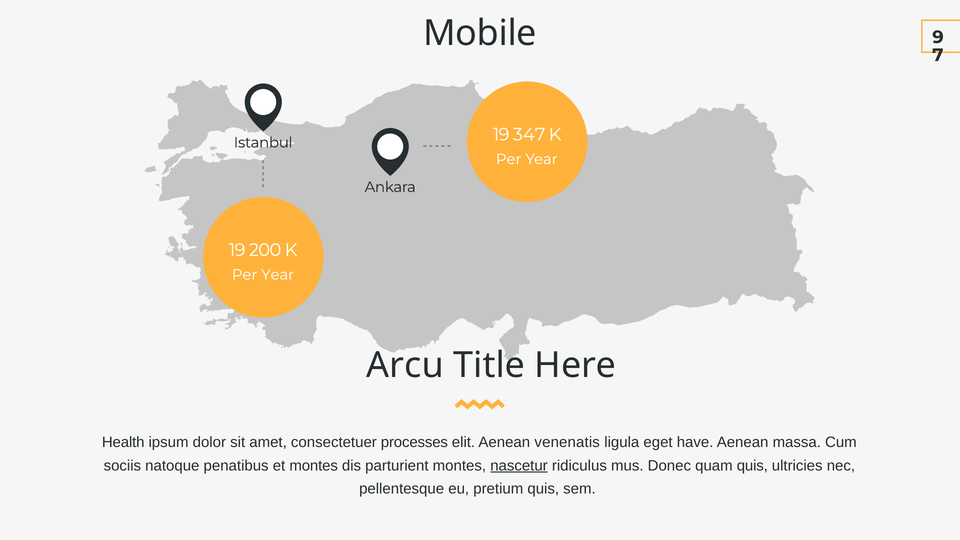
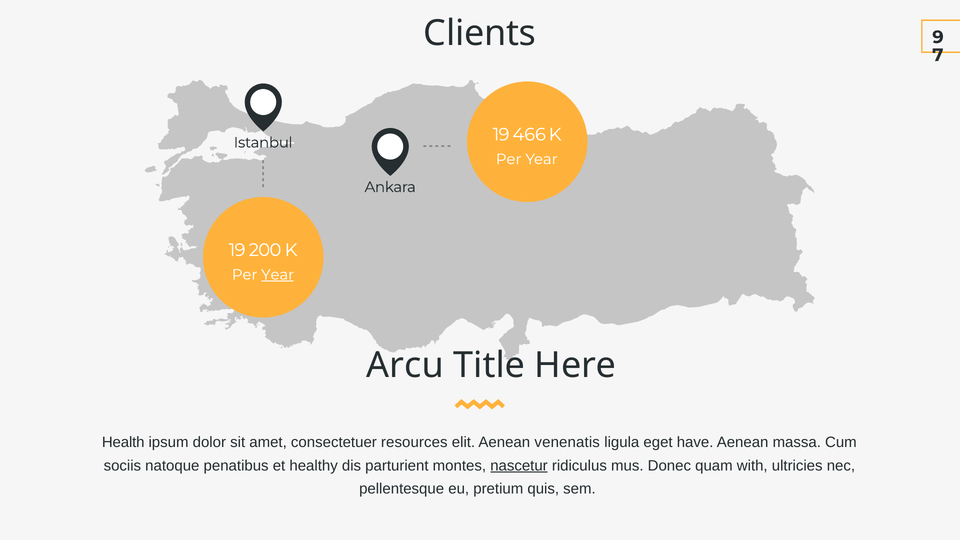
Mobile: Mobile -> Clients (480, 33)
347: 347 -> 466 (529, 135)
Year underline: none -> present (278, 275)
processes: processes -> resources (414, 442)
et montes: montes -> healthy (314, 466)
quam quis: quis -> with (752, 466)
